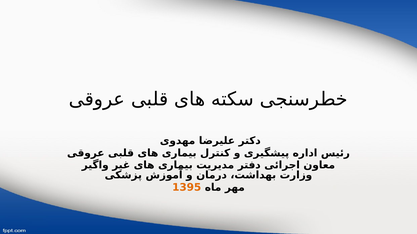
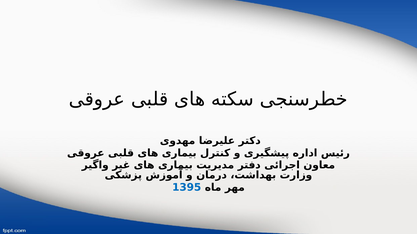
1395 colour: orange -> blue (187, 188)
